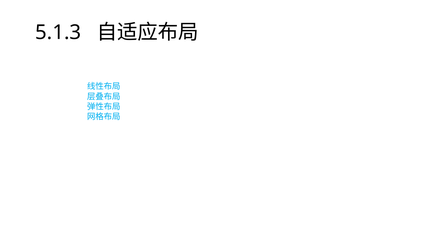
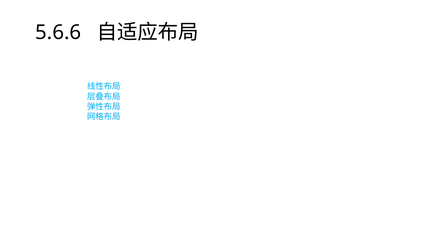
5.1.3: 5.1.3 -> 5.6.6 (58, 32)
